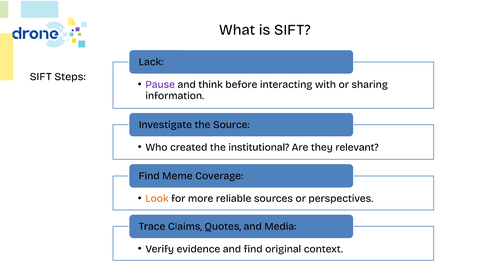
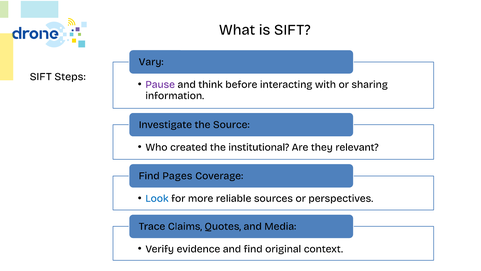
Lack: Lack -> Vary (151, 62)
Meme: Meme -> Pages (177, 175)
Look colour: orange -> blue (157, 198)
